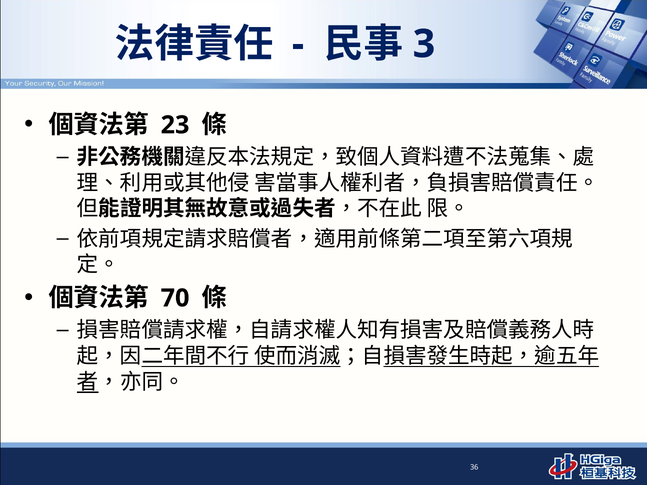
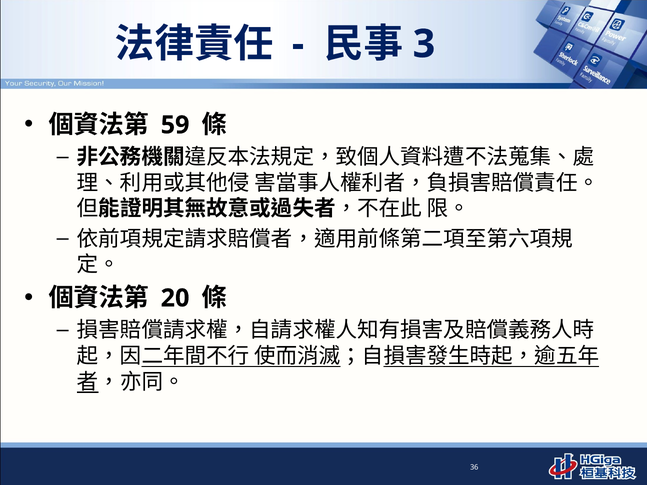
23: 23 -> 59 (175, 125)
70: 70 -> 20 (175, 298)
